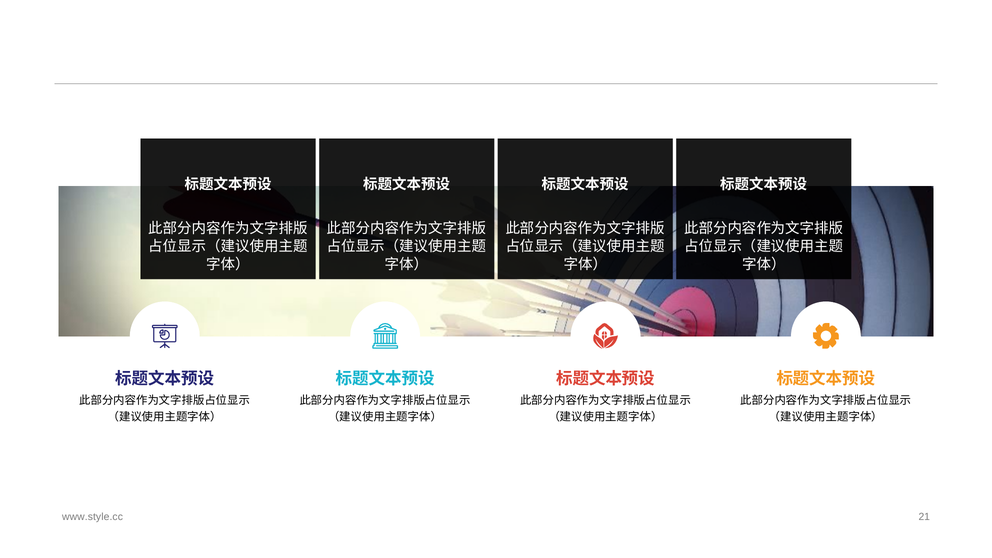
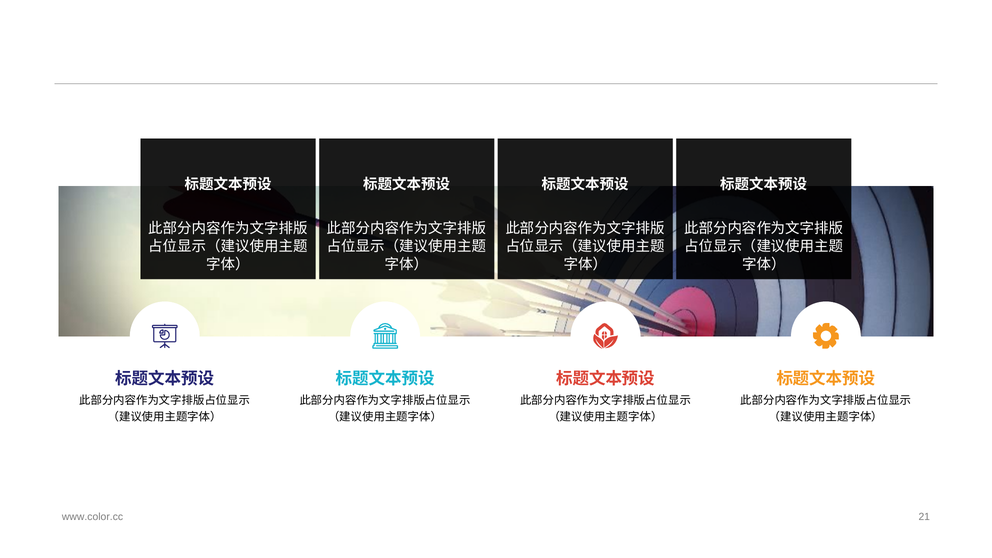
www.style.cc: www.style.cc -> www.color.cc (93, 517)
